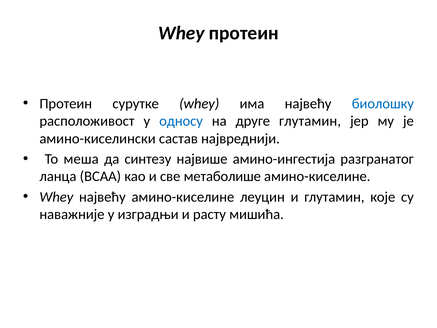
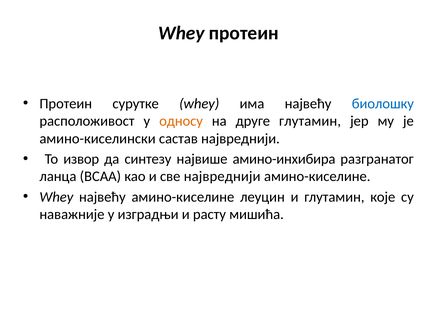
односу colour: blue -> orange (181, 121)
меша: меша -> извор (81, 159)
амино-ингестија: амино-ингестија -> амино-инхибира (284, 159)
све метаболише: метаболише -> највреднији (222, 176)
